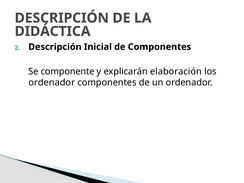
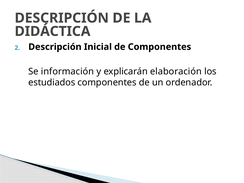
componente: componente -> información (67, 72)
ordenador: ordenador -> estudiados (52, 83)
